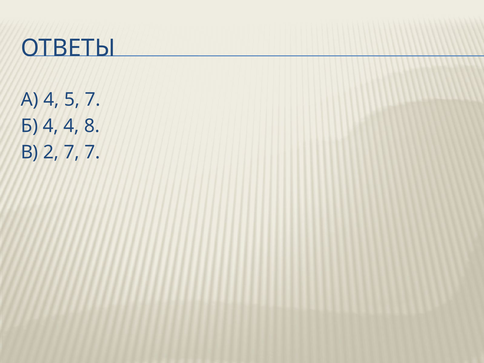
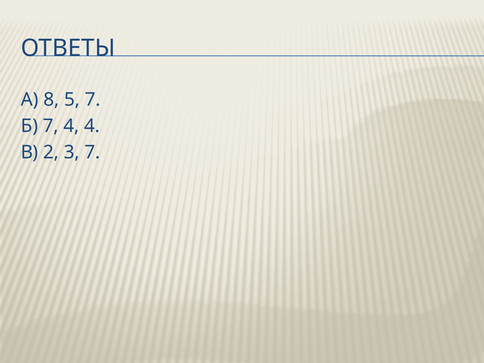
А 4: 4 -> 8 (51, 100)
Б 4: 4 -> 7 (51, 126)
4 8: 8 -> 4 (92, 126)
2 7: 7 -> 3 (72, 152)
